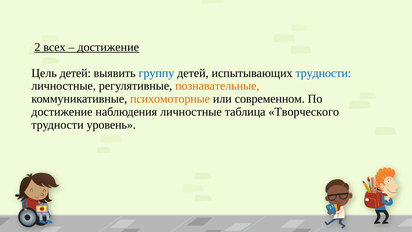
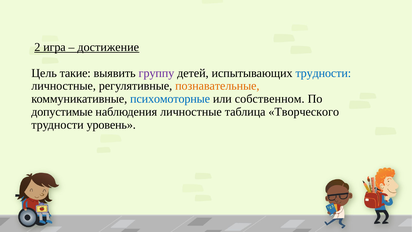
всех: всех -> игра (54, 47)
Цель детей: детей -> такие (75, 73)
группу colour: blue -> purple (156, 73)
психомоторные colour: orange -> blue (170, 99)
современном: современном -> собственном (270, 99)
достижение: достижение -> допустимые (62, 112)
